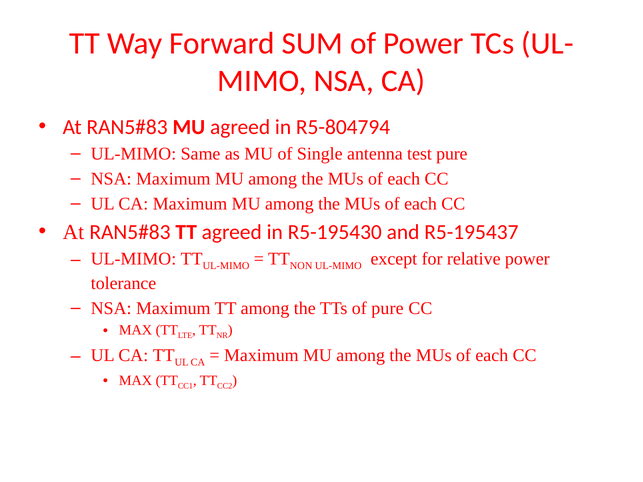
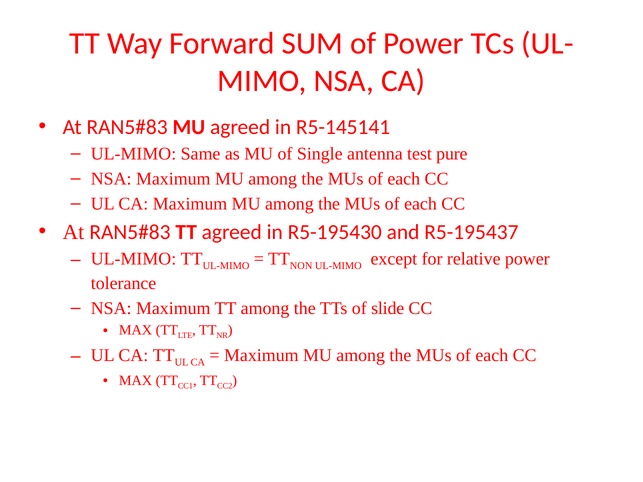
R5-804794: R5-804794 -> R5-145141 (343, 127)
of pure: pure -> slide (388, 308)
